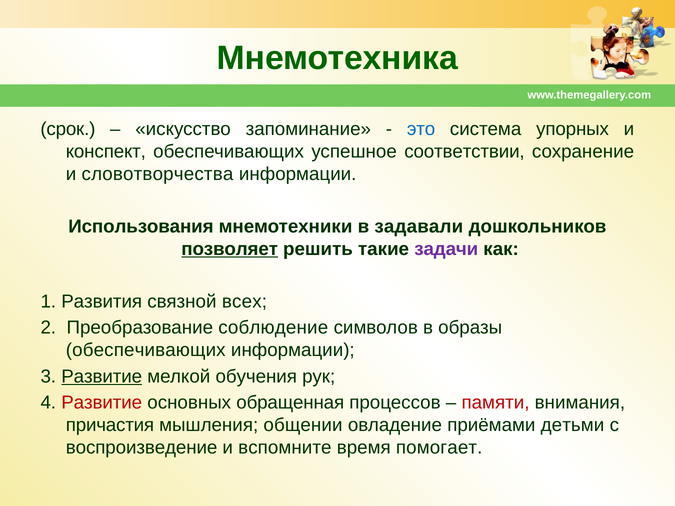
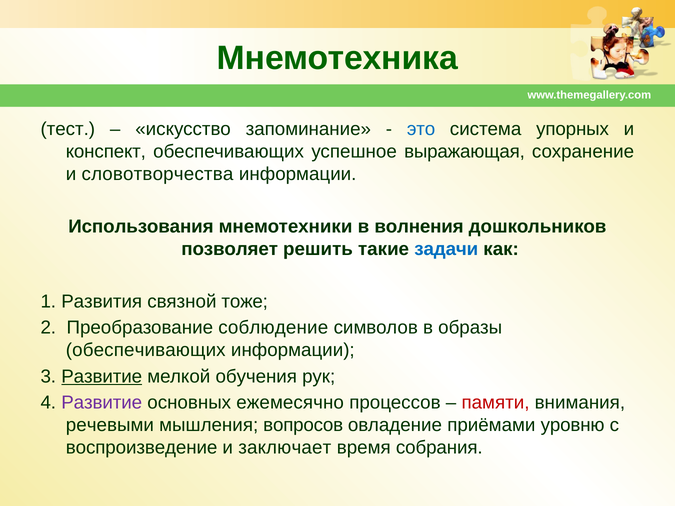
срок: срок -> тест (68, 129)
соответствии: соответствии -> выражающая (465, 152)
задавали: задавали -> волнения (419, 227)
позволяет underline: present -> none (230, 249)
задачи colour: purple -> blue (446, 249)
всех: всех -> тоже (245, 302)
Развитие colour: red -> purple (102, 403)
обращенная: обращенная -> ежемесячно (290, 403)
причастия: причастия -> речевыми (110, 425)
общении: общении -> вопросов (303, 425)
детьми: детьми -> уровню (573, 425)
вспомните: вспомните -> заключает (285, 448)
помогает: помогает -> собрания (439, 448)
